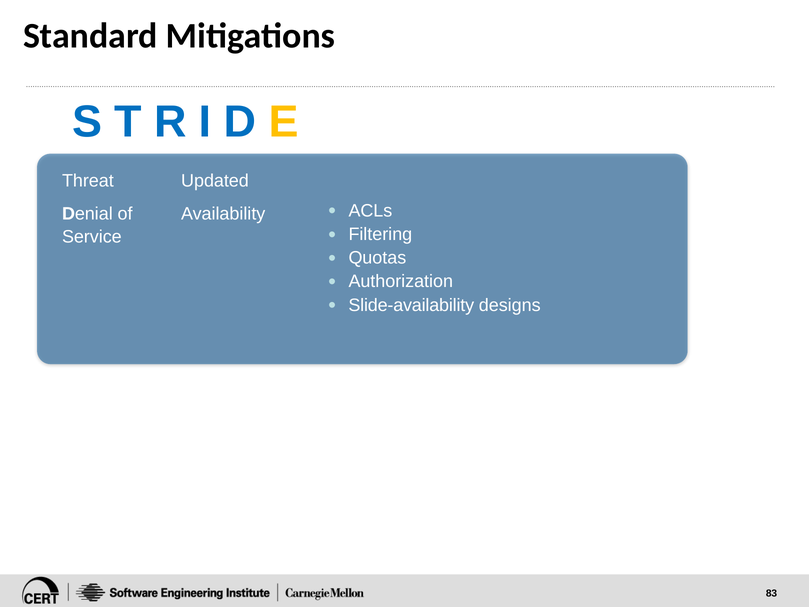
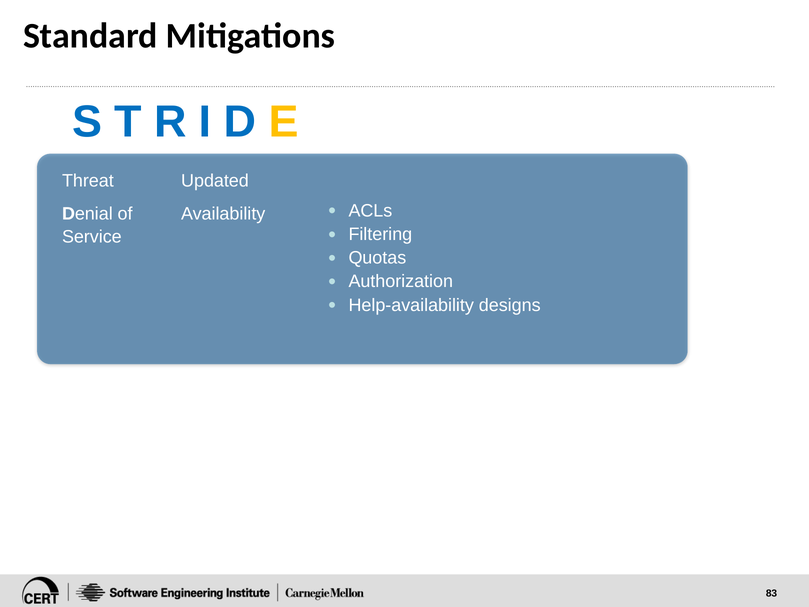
Slide-availability: Slide-availability -> Help-availability (411, 305)
